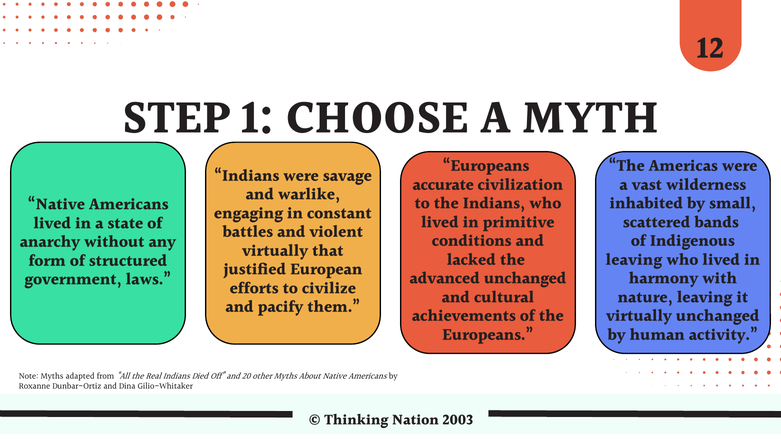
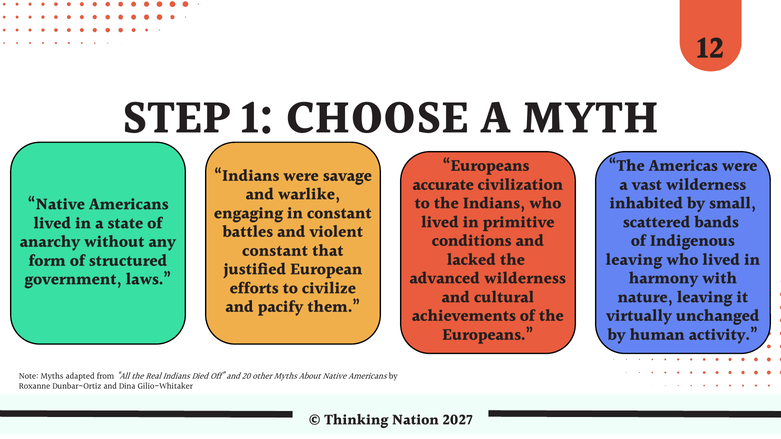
virtually: virtually -> constant (275, 251)
advanced unchanged: unchanged -> wilderness (525, 279)
2003: 2003 -> 2027 (458, 421)
